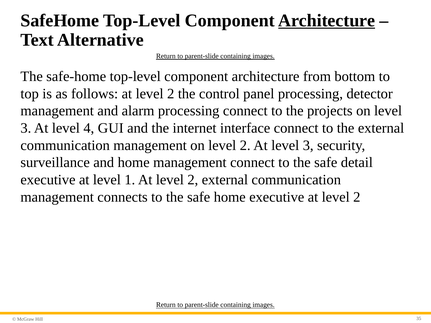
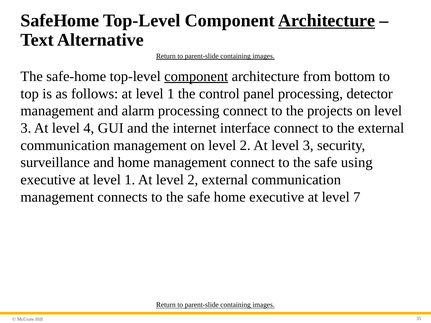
component underline: none -> present (196, 76)
follows at level 2: 2 -> 1 (171, 94)
detail: detail -> using (357, 163)
executive at level 2: 2 -> 7 (357, 197)
